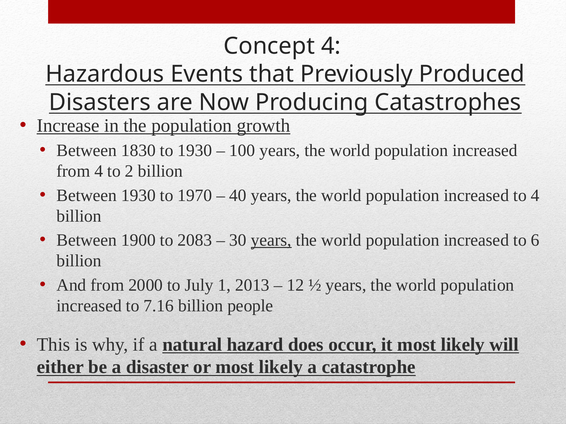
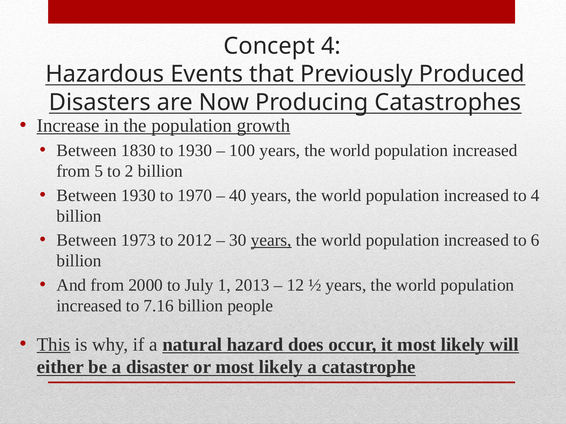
from 4: 4 -> 5 (99, 171)
1900: 1900 -> 1973 (138, 240)
2083: 2083 -> 2012 (195, 240)
This underline: none -> present (54, 345)
